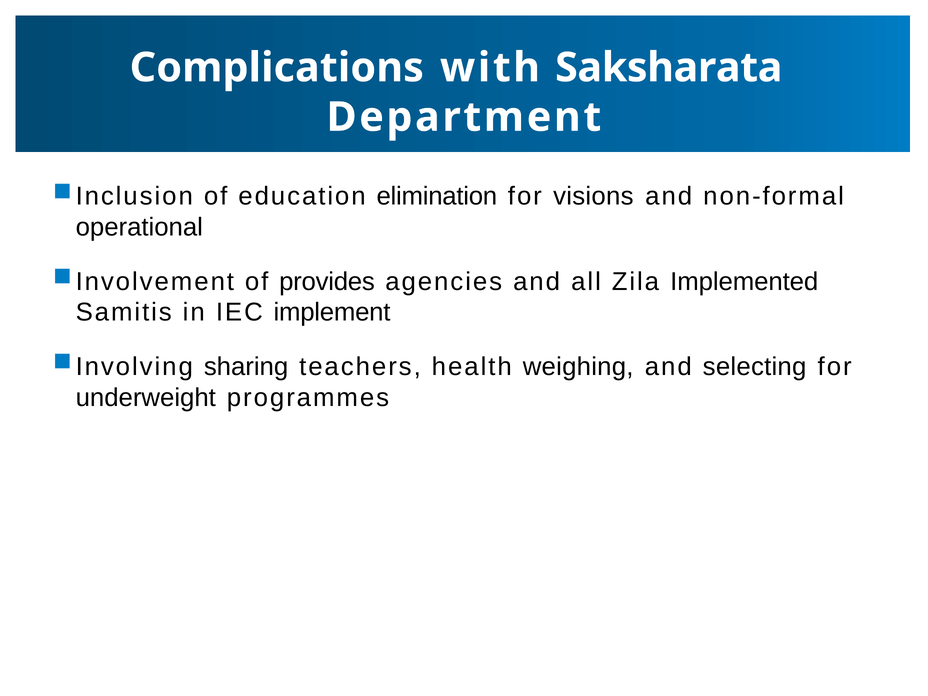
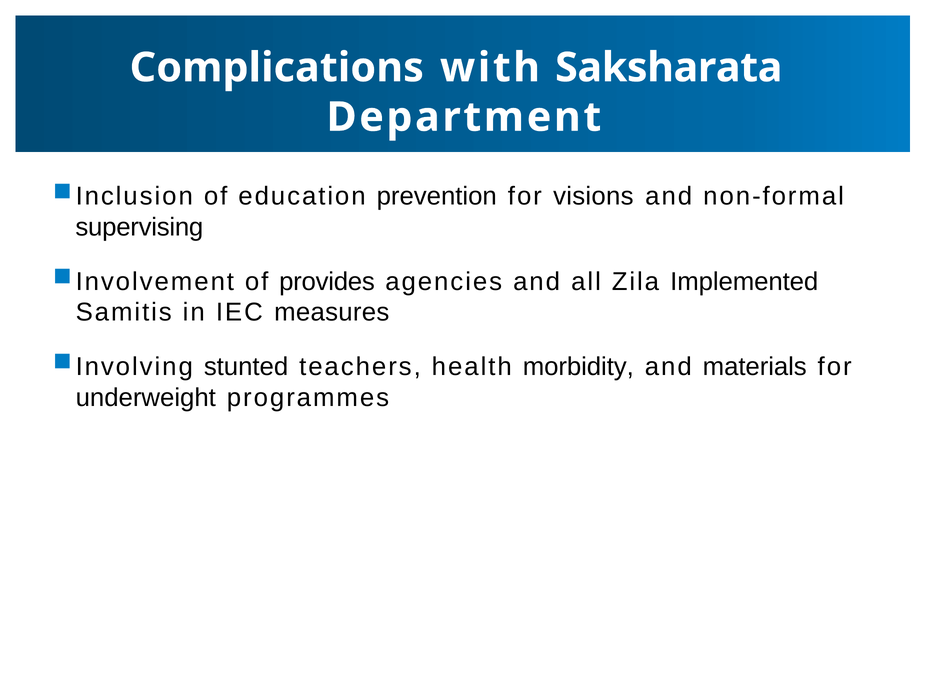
elimination: elimination -> prevention (437, 196)
operational: operational -> supervising (139, 227)
implement: implement -> measures (332, 312)
sharing: sharing -> stunted (246, 367)
weighing: weighing -> morbidity (578, 367)
selecting: selecting -> materials (755, 367)
